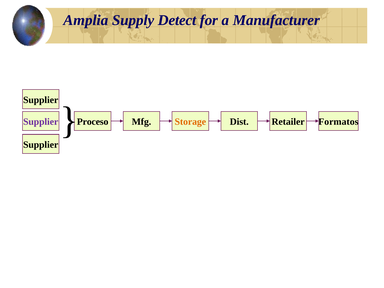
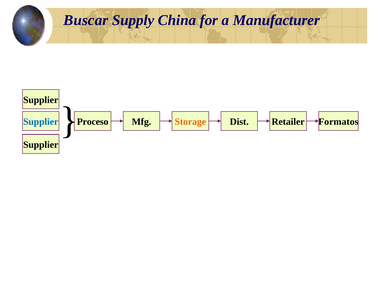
Amplia: Amplia -> Buscar (86, 20)
Detect: Detect -> China (177, 20)
Supplier colour: purple -> blue (41, 122)
